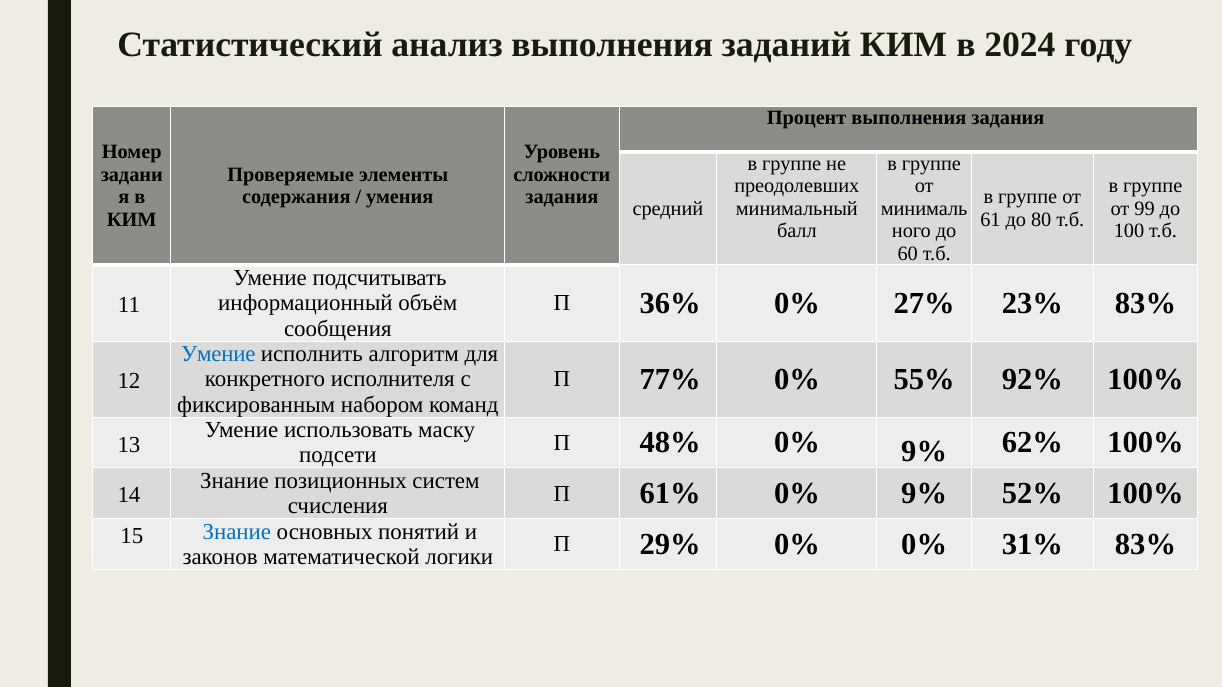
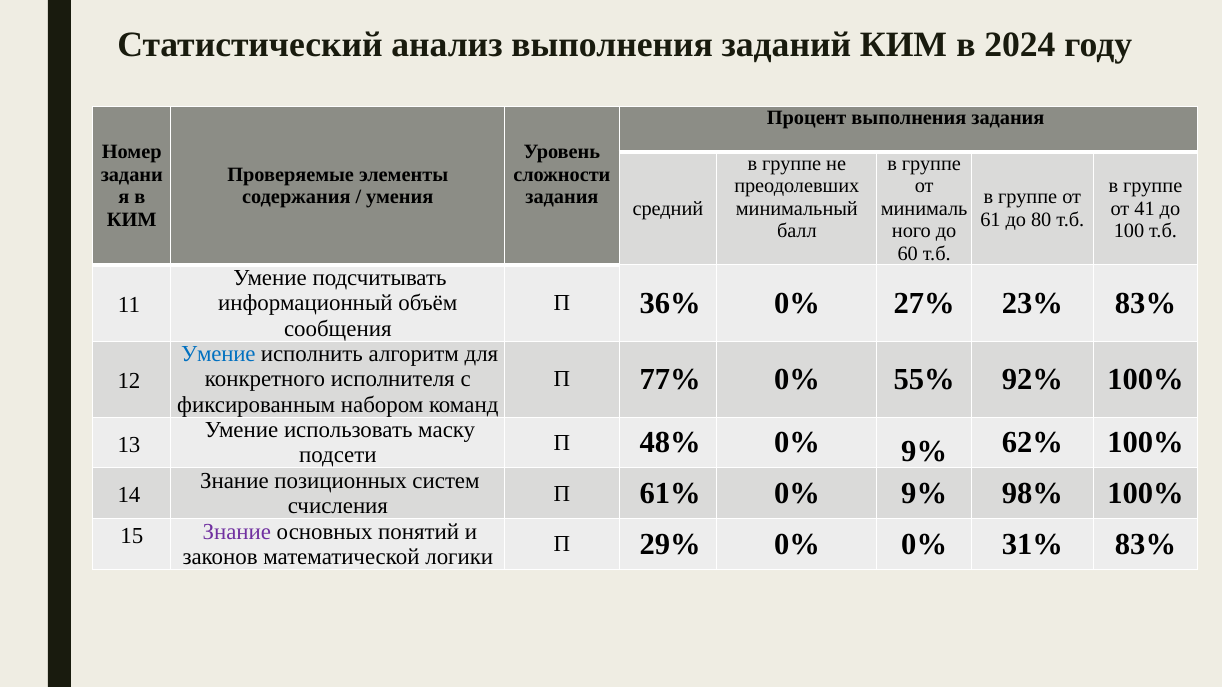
99: 99 -> 41 (1145, 209)
52%: 52% -> 98% (1032, 494)
Знание colour: blue -> purple (237, 532)
